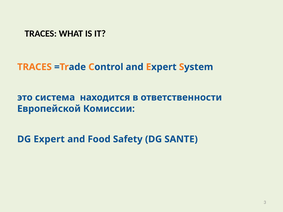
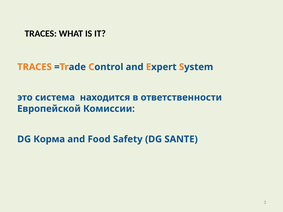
DG Expert: Expert -> Корма (49, 139)
